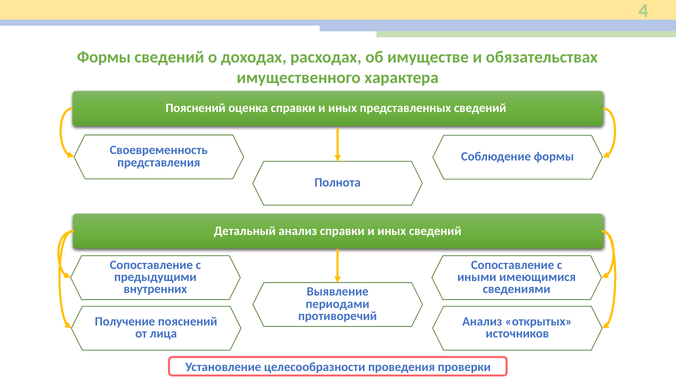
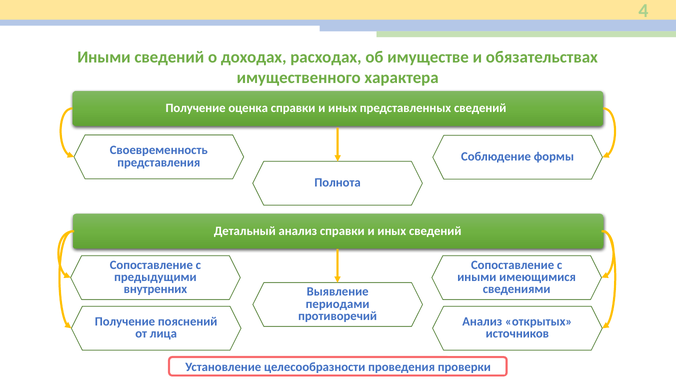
Формы: Формы -> Иными (104, 57)
Пояснений: Пояснений -> Получение (196, 108)
